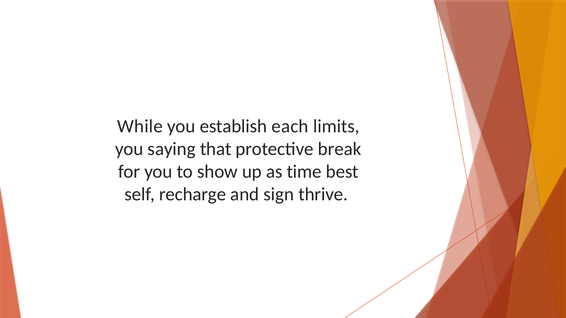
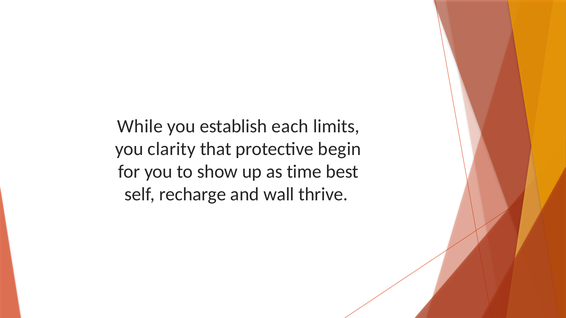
saying: saying -> clarity (172, 149)
break: break -> begin (340, 149)
sign: sign -> wall (279, 194)
